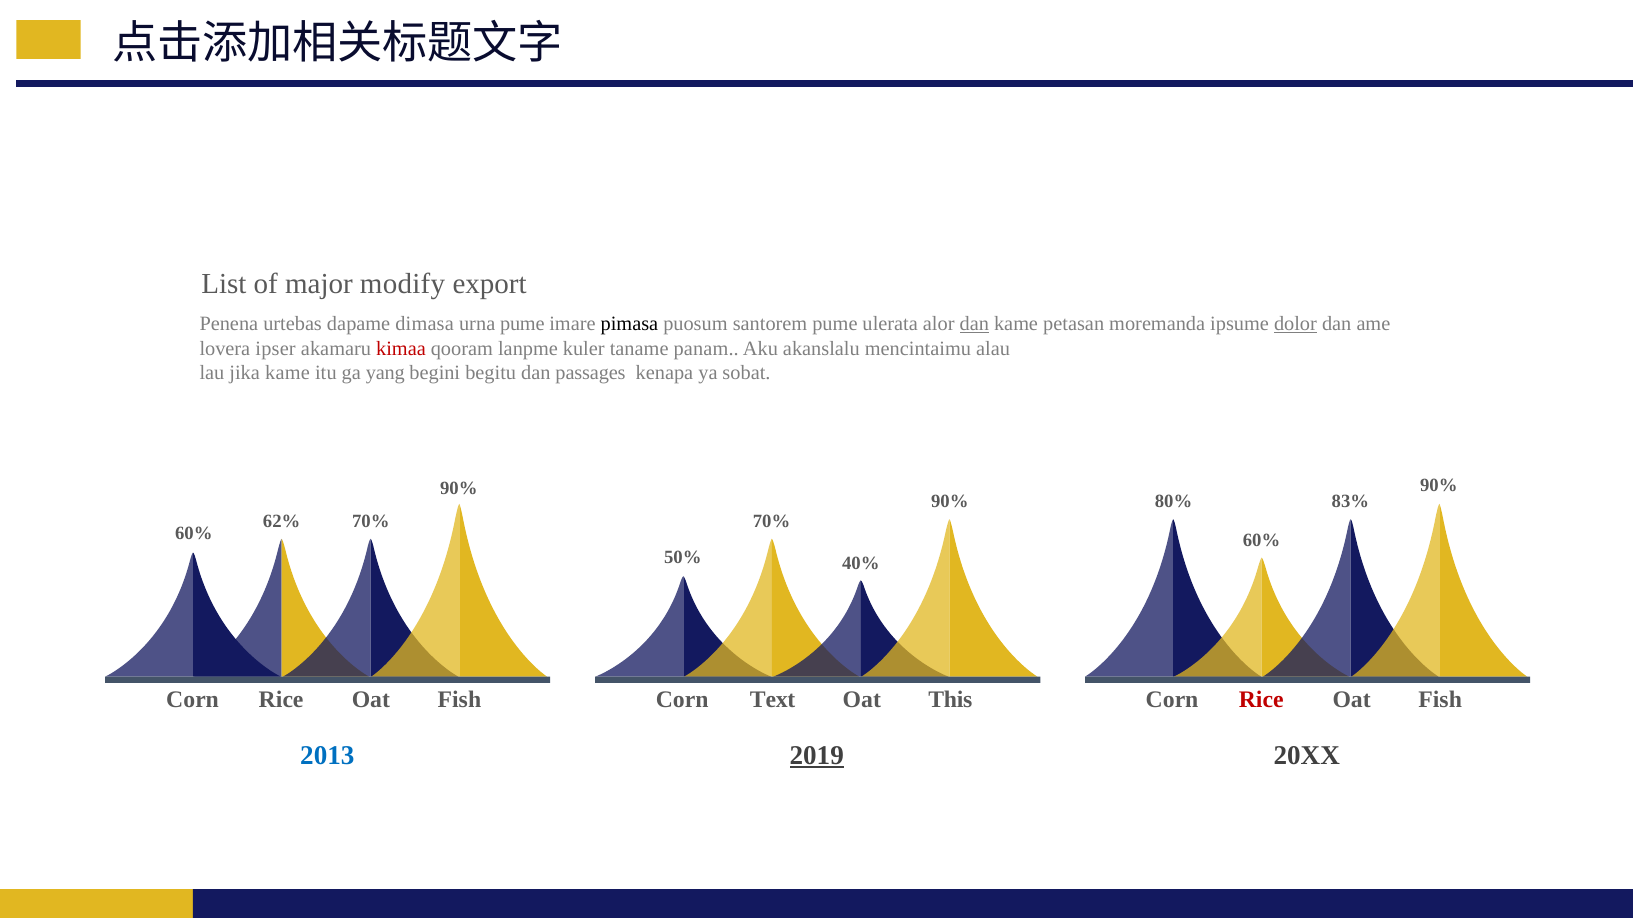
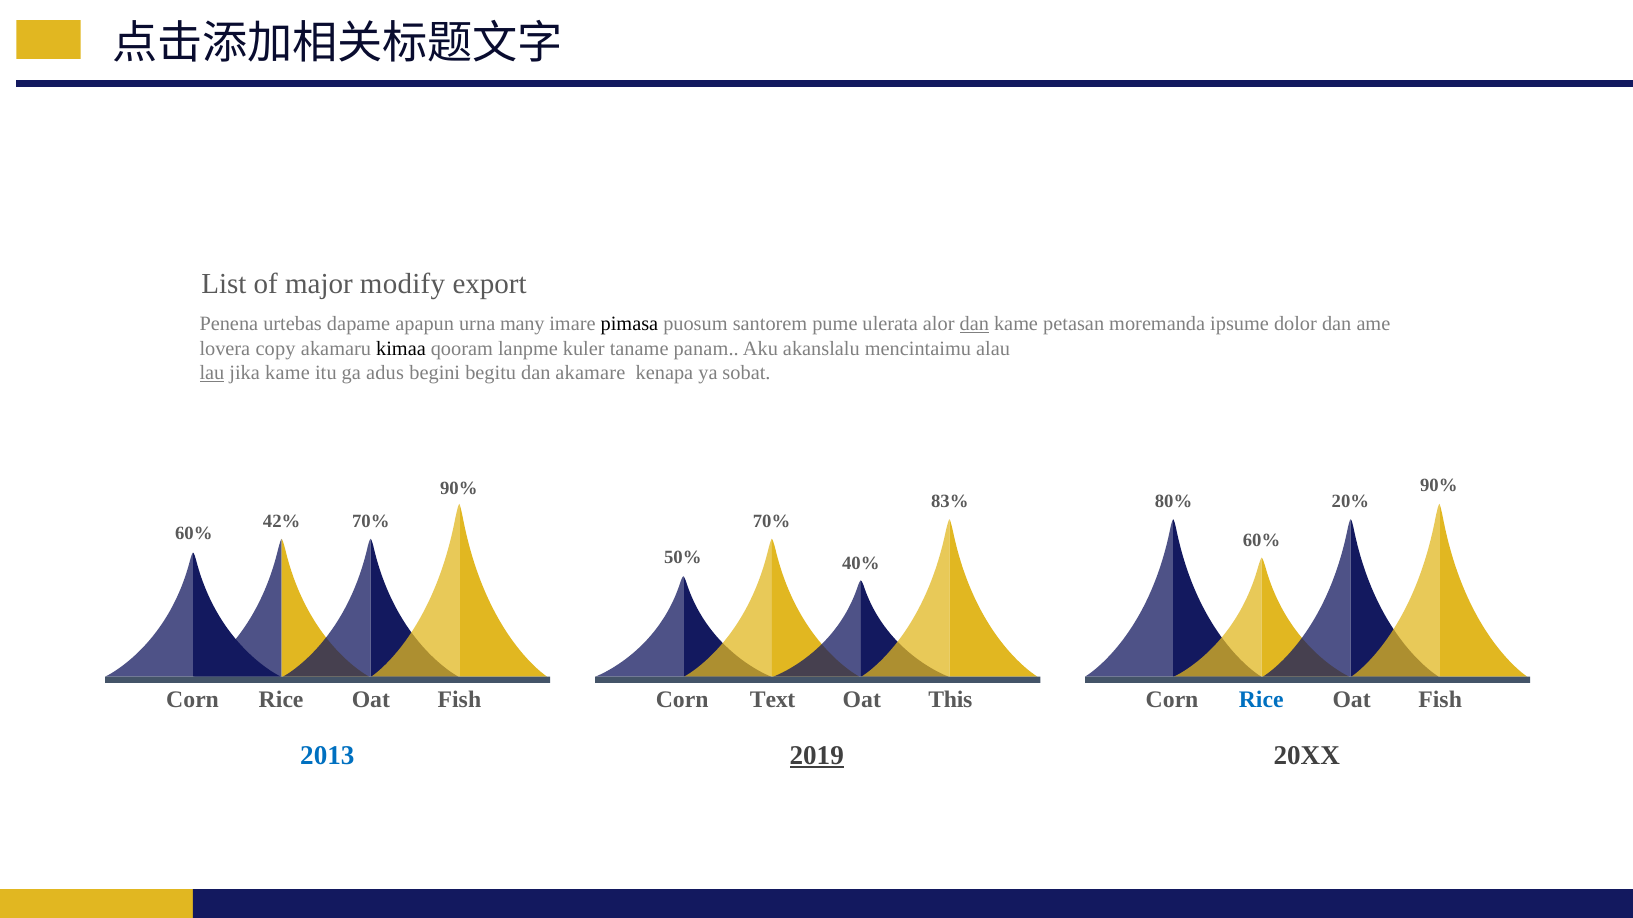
dimasa: dimasa -> apapun (425, 324)
urna pume: pume -> many (522, 324)
dolor underline: present -> none (1295, 324)
ipser: ipser -> copy (276, 349)
kimaa colour: red -> black (401, 349)
lau underline: none -> present (212, 373)
yang: yang -> adus (385, 373)
passages: passages -> akamare (590, 373)
90%: 90% -> 83% (950, 501)
83%: 83% -> 20% (1350, 502)
62%: 62% -> 42% (282, 522)
Rice colour: red -> blue (1261, 700)
